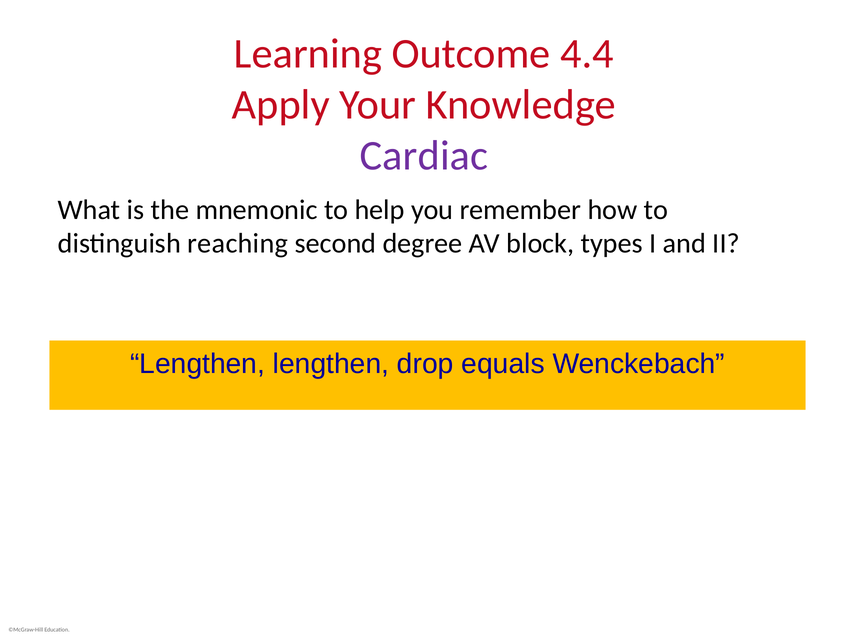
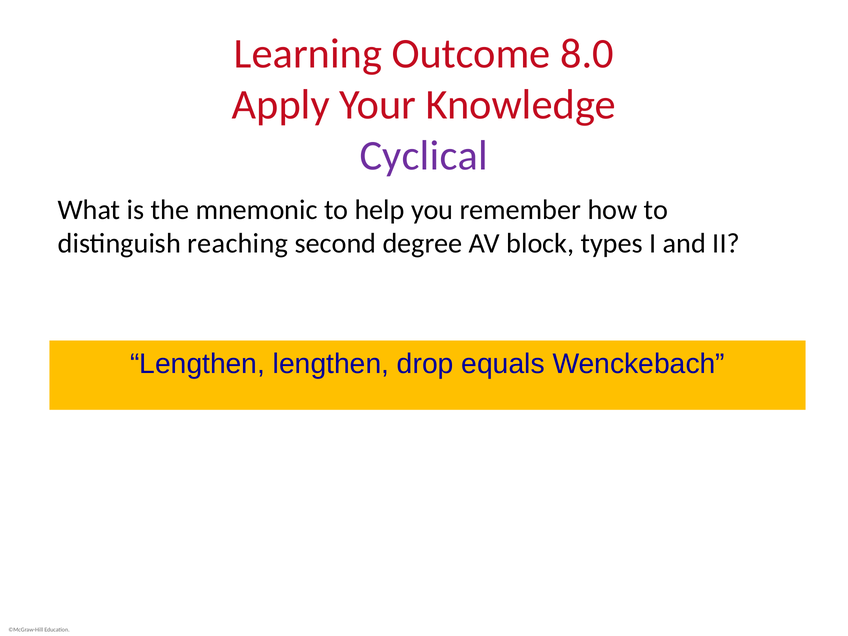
4.4: 4.4 -> 8.0 (587, 54)
Cardiac: Cardiac -> Cyclical (424, 156)
